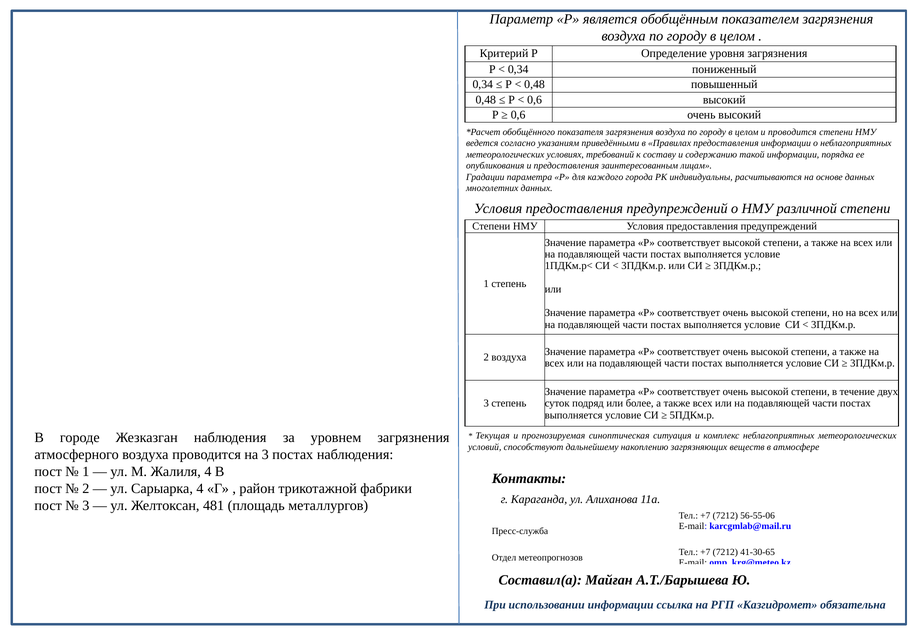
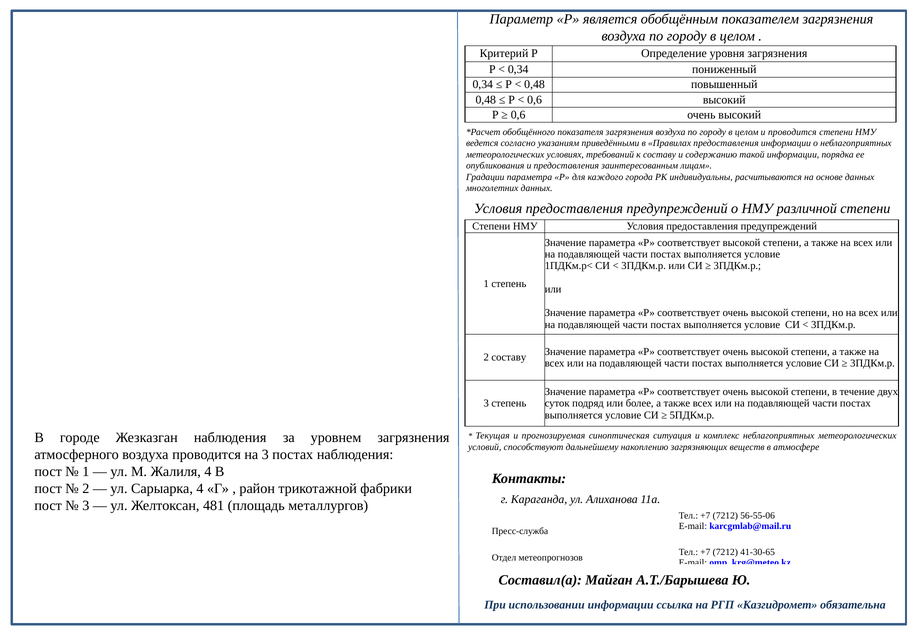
2 воздуха: воздуха -> составу (509, 358)
